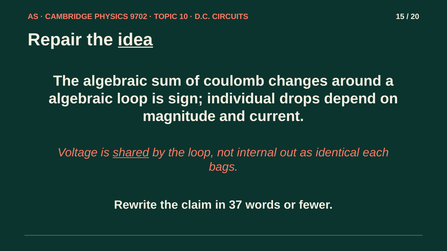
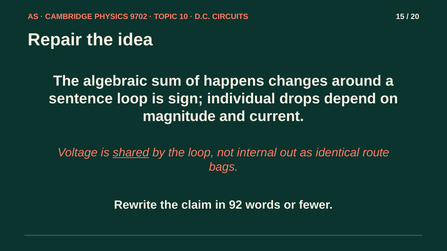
idea underline: present -> none (135, 40)
coulomb: coulomb -> happens (234, 81)
algebraic: algebraic -> sentence (81, 99)
each: each -> route (376, 153)
37: 37 -> 92 (236, 205)
